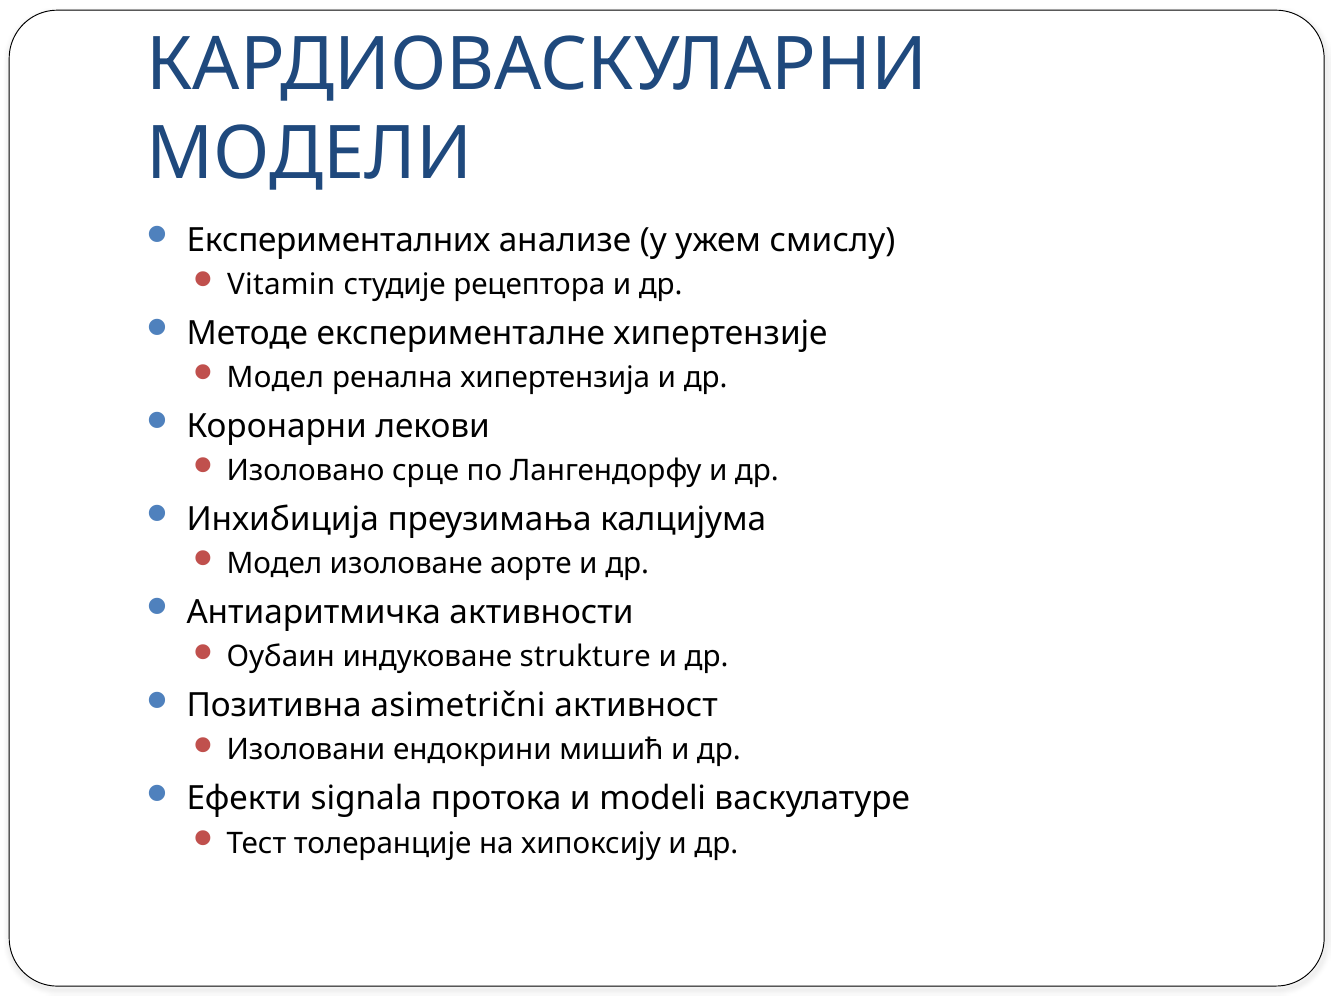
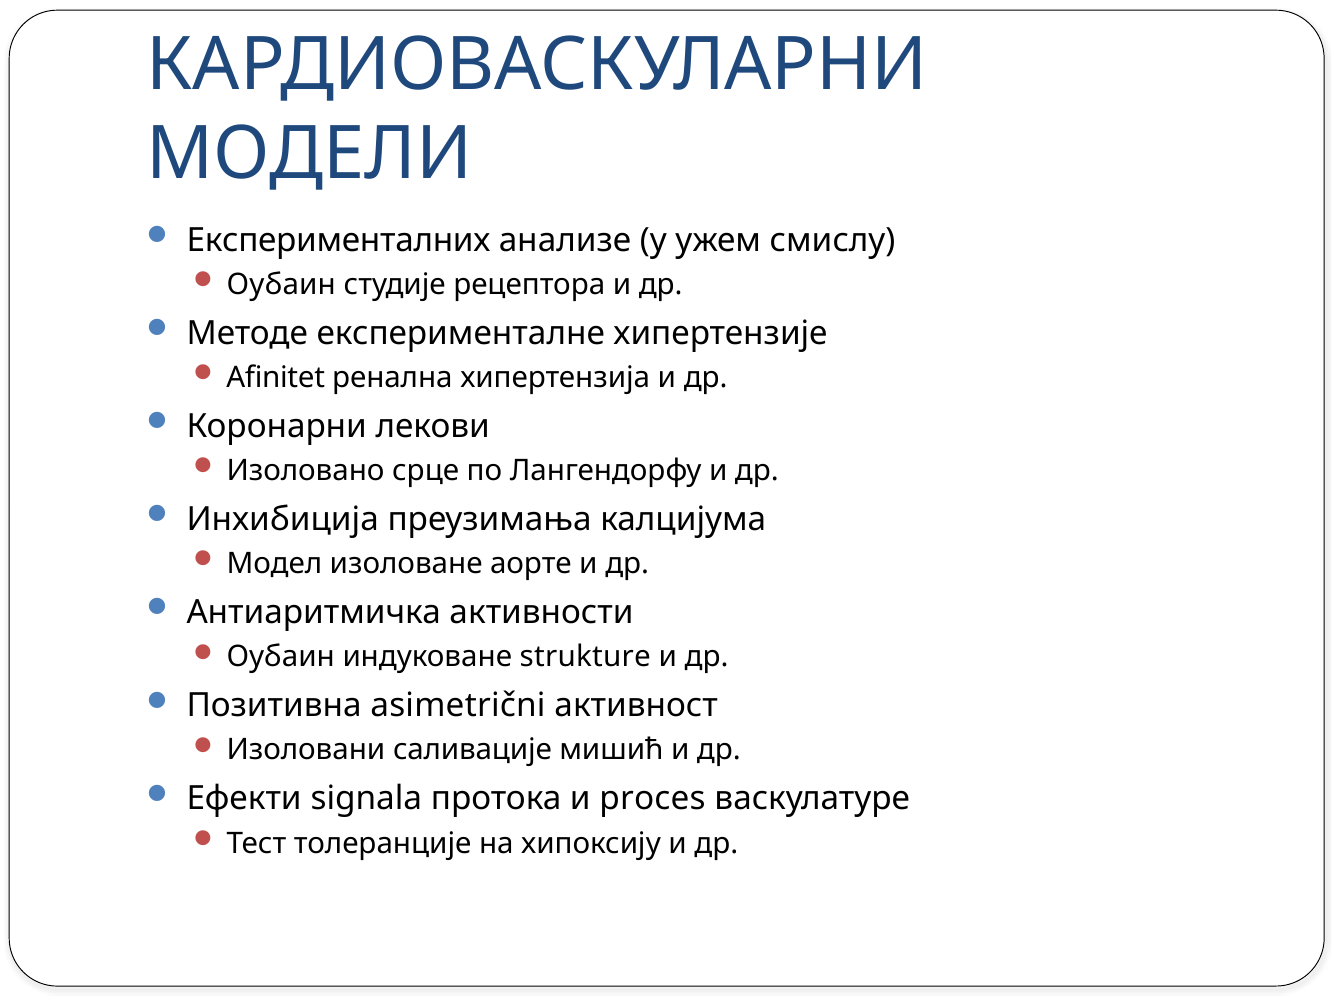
Vitamin: Vitamin -> Оубаин (281, 285)
Модел: Модел -> Afinitet (276, 378)
ендокрини: ендокрини -> саливације (472, 751)
modeli: modeli -> proces (652, 799)
